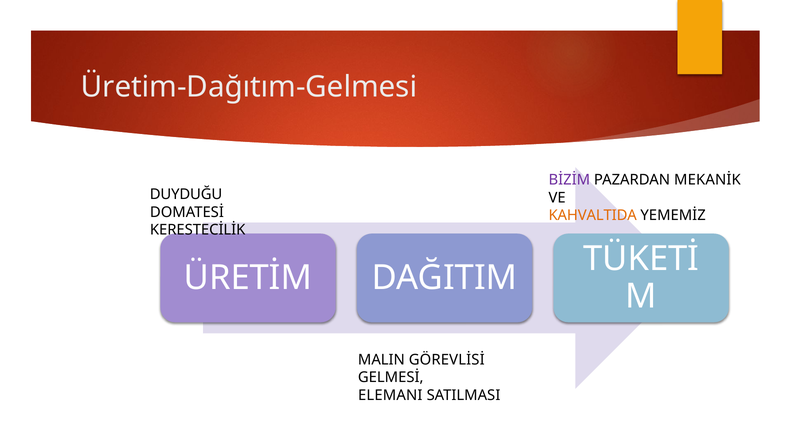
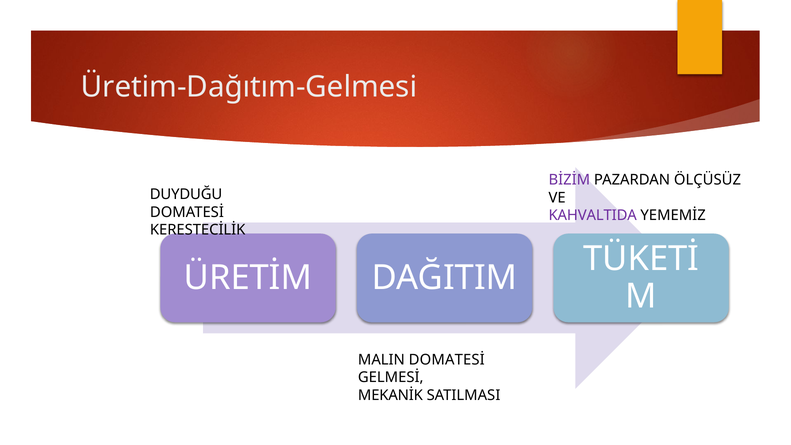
MEKANİK: MEKANİK -> ÖLÇÜSÜZ (707, 180)
KAHVALTIDA colour: orange -> purple (593, 216)
MALIN GÖREVLİSİ: GÖREVLİSİ -> DOMATESİ (447, 360)
ELEMANI: ELEMANI -> MEKANİK (390, 395)
